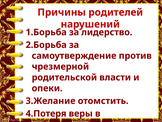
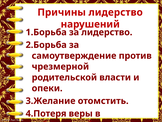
Причины родителей: родителей -> лидерство (116, 12)
